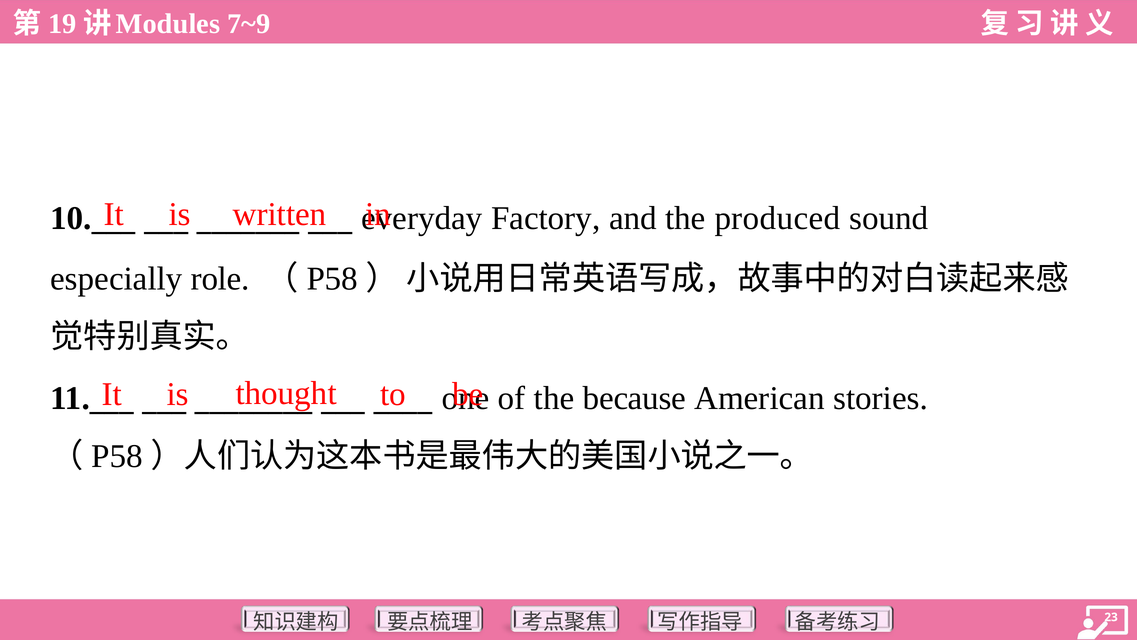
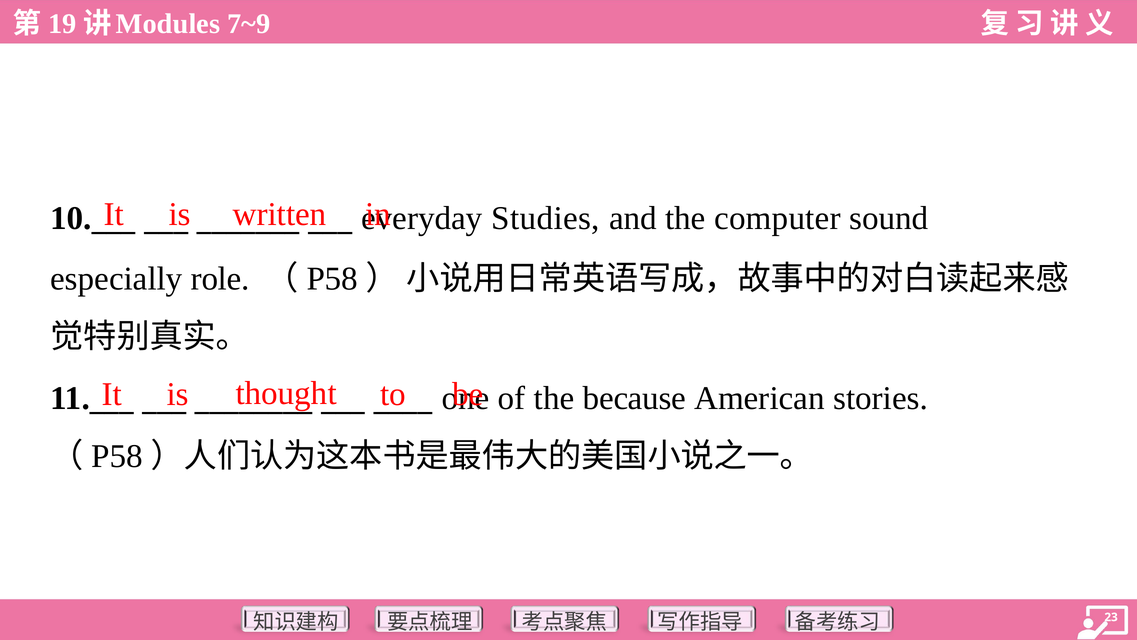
Factory: Factory -> Studies (546, 218)
produced: produced -> computer (777, 218)
